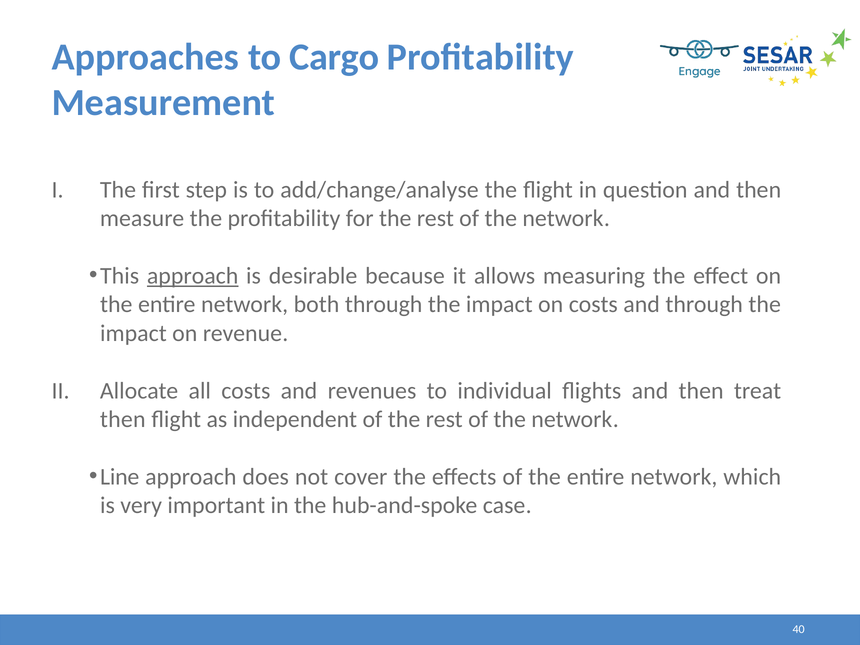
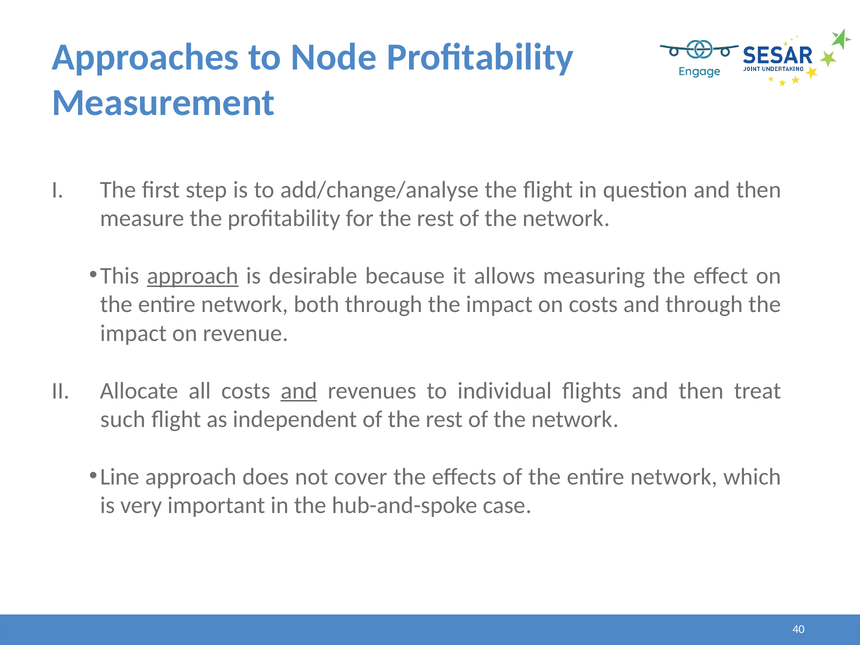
Cargo: Cargo -> Node (334, 57)
and underline: none -> present (299, 391)
then: then -> such (123, 419)
